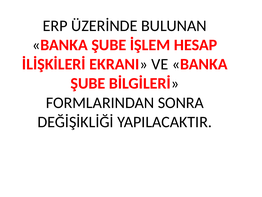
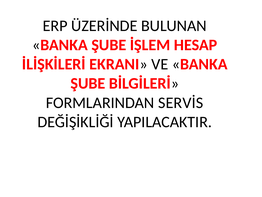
SONRA: SONRA -> SERVİS (181, 102)
